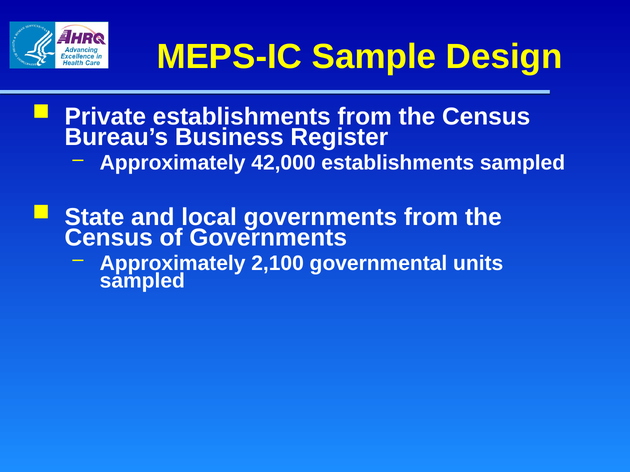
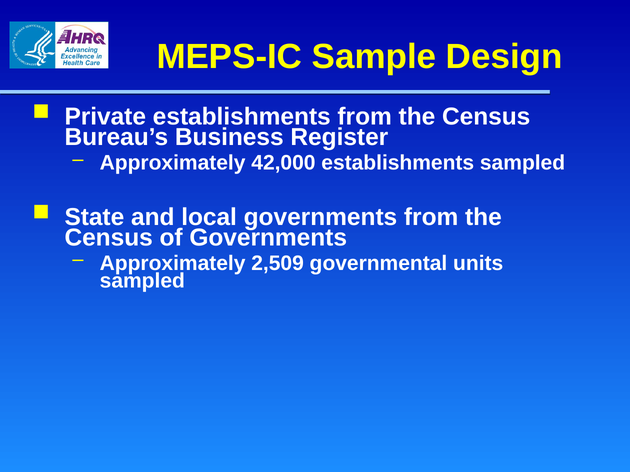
2,100: 2,100 -> 2,509 (278, 264)
